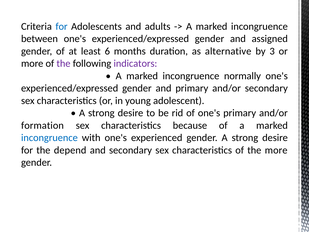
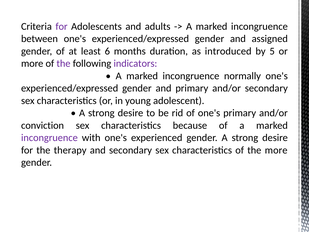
for colour: blue -> purple (62, 26)
alternative: alternative -> introduced (228, 51)
3: 3 -> 5 (272, 51)
formation: formation -> conviction (43, 125)
incongruence colour: blue -> purple (49, 138)
depend: depend -> therapy (70, 150)
